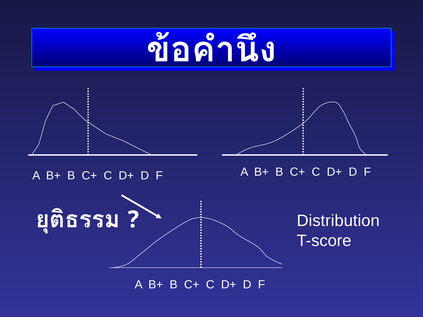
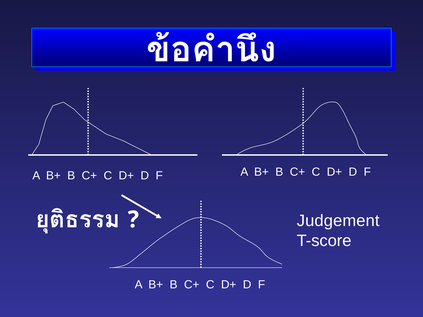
Distribution: Distribution -> Judgement (338, 221)
